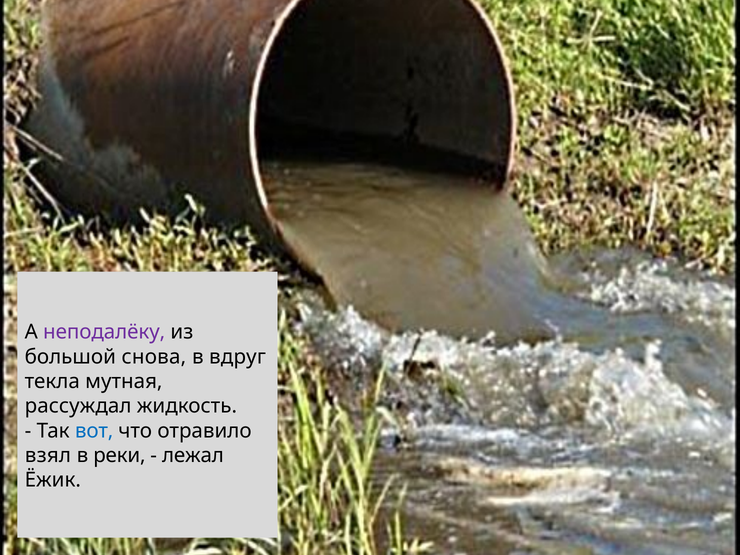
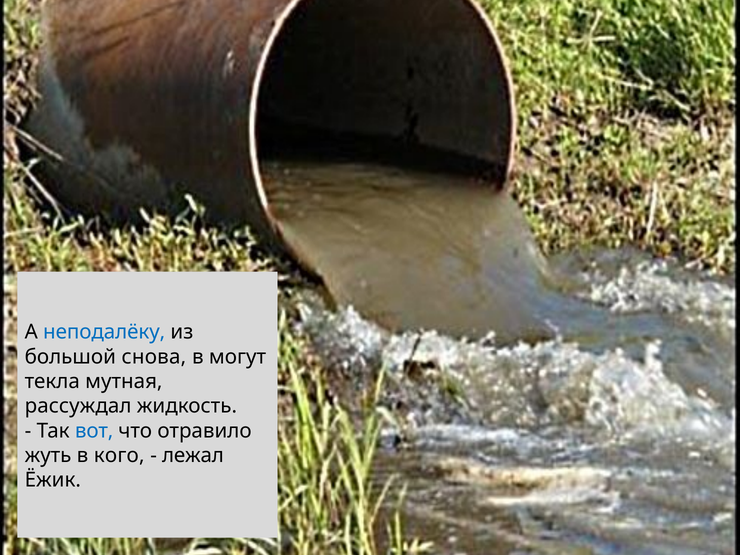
неподалёку colour: purple -> blue (104, 332)
вдруг: вдруг -> могут (238, 357)
взял: взял -> жуть (48, 455)
реки: реки -> кого (119, 455)
